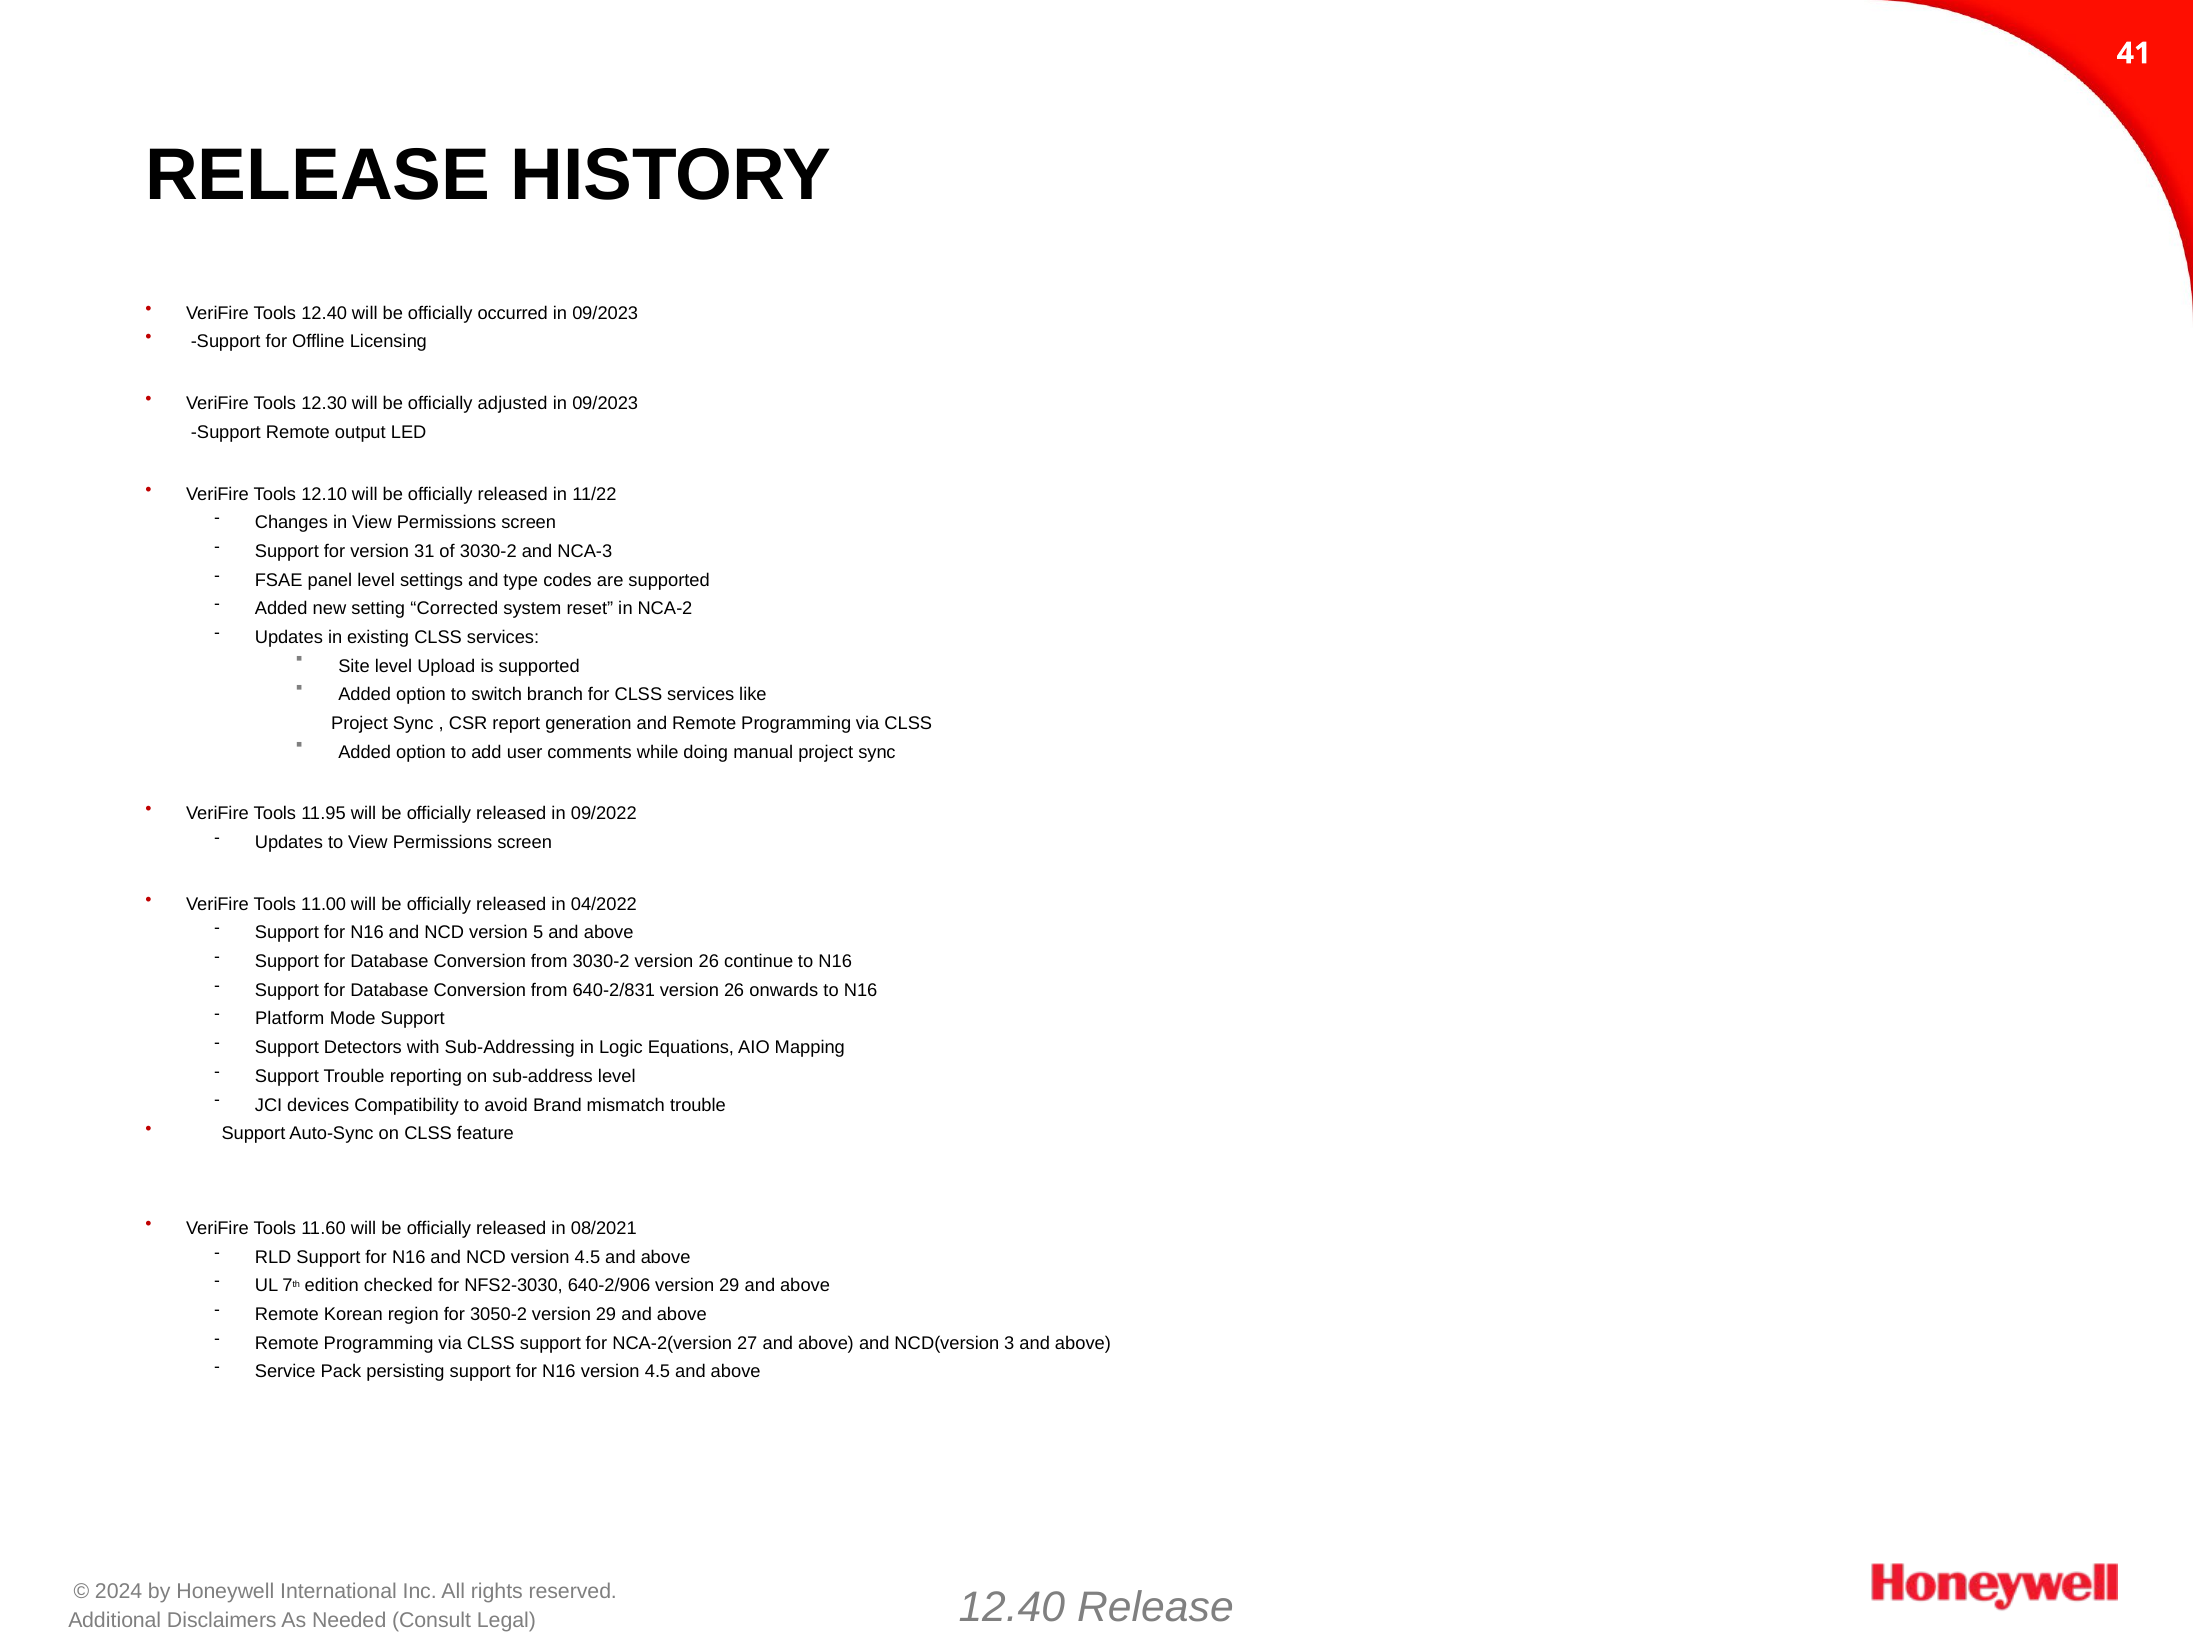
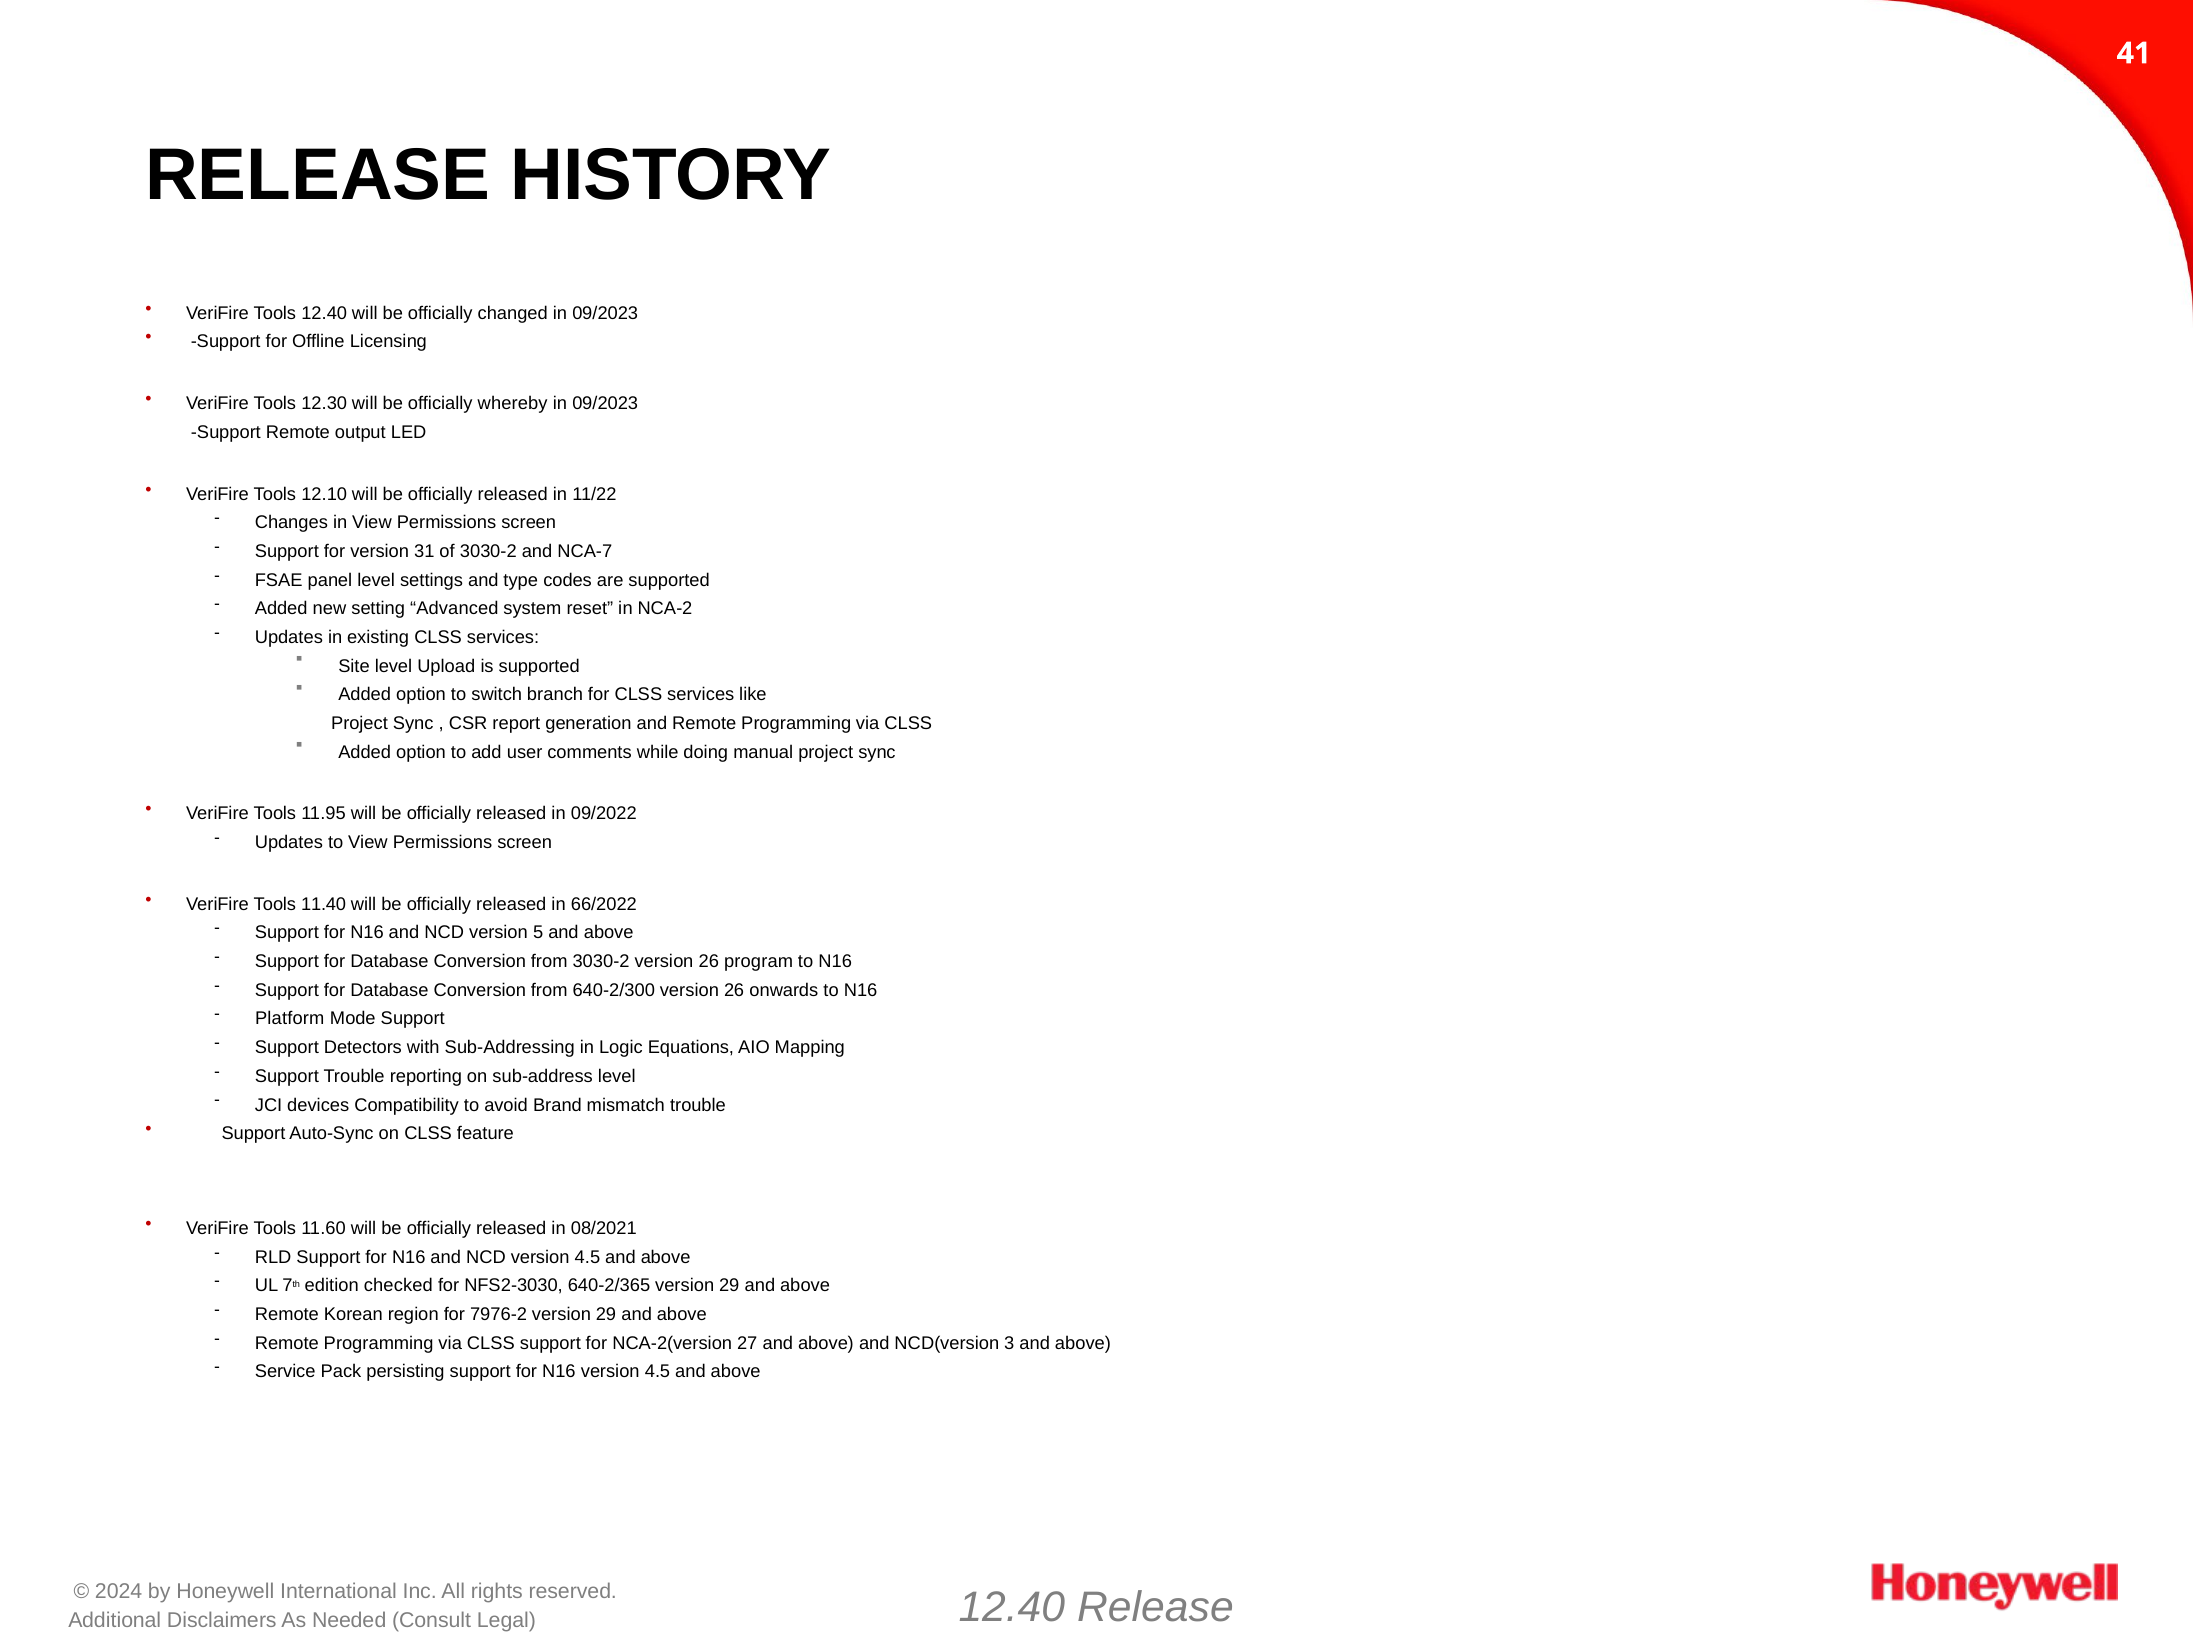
occurred: occurred -> changed (513, 313)
adjusted: adjusted -> whereby (513, 404)
NCA-3: NCA-3 -> NCA-7 (585, 551)
Corrected: Corrected -> Advanced (454, 609)
11.00: 11.00 -> 11.40 (324, 904)
04/2022: 04/2022 -> 66/2022 (604, 904)
continue: continue -> program (759, 961)
640-2/831: 640-2/831 -> 640-2/300 (614, 990)
640-2/906: 640-2/906 -> 640-2/365 (609, 1286)
3050-2: 3050-2 -> 7976-2 (499, 1314)
